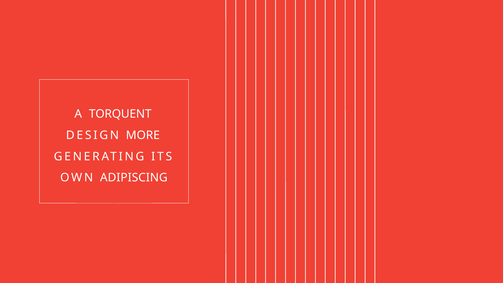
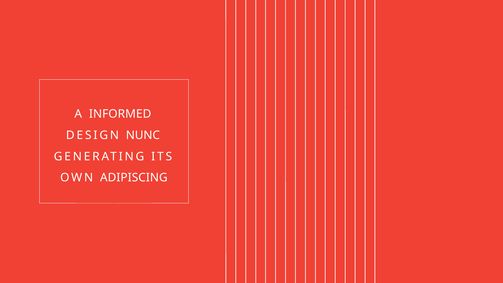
TORQUENT: TORQUENT -> INFORMED (120, 114)
MORE: MORE -> NUNC (143, 135)
